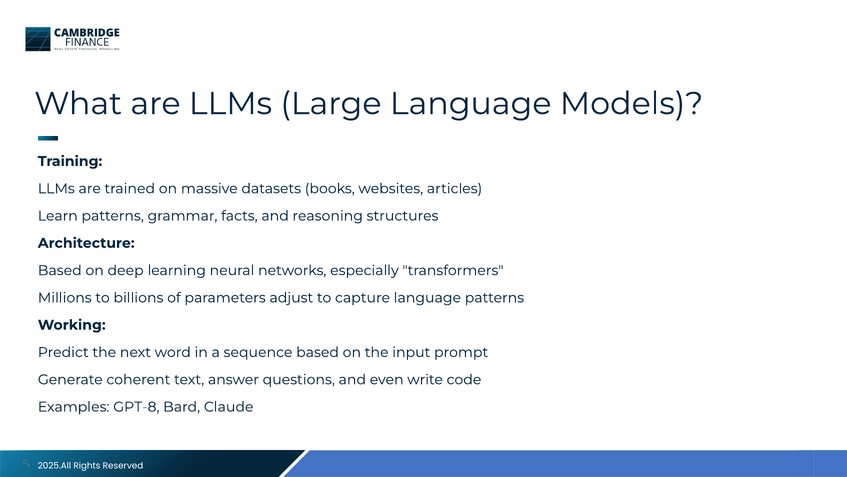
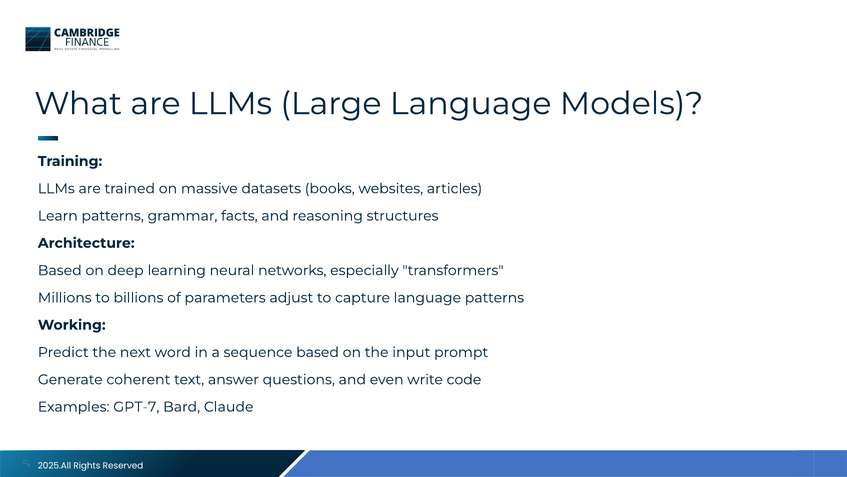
GPT-8: GPT-8 -> GPT-7 (136, 406)
